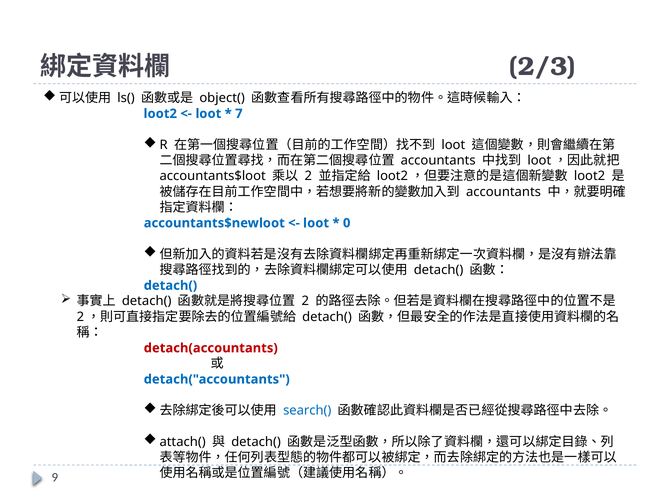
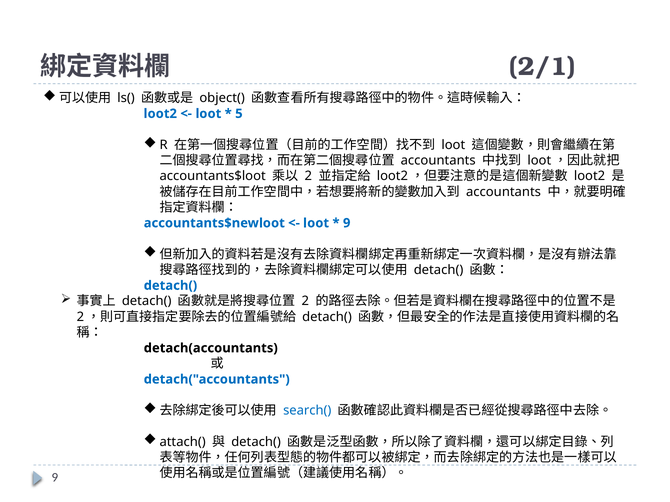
2/3: 2/3 -> 2/1 (542, 67)
7: 7 -> 5 (239, 114)
0: 0 -> 9 (347, 223)
detach(accountants colour: red -> black (211, 348)
